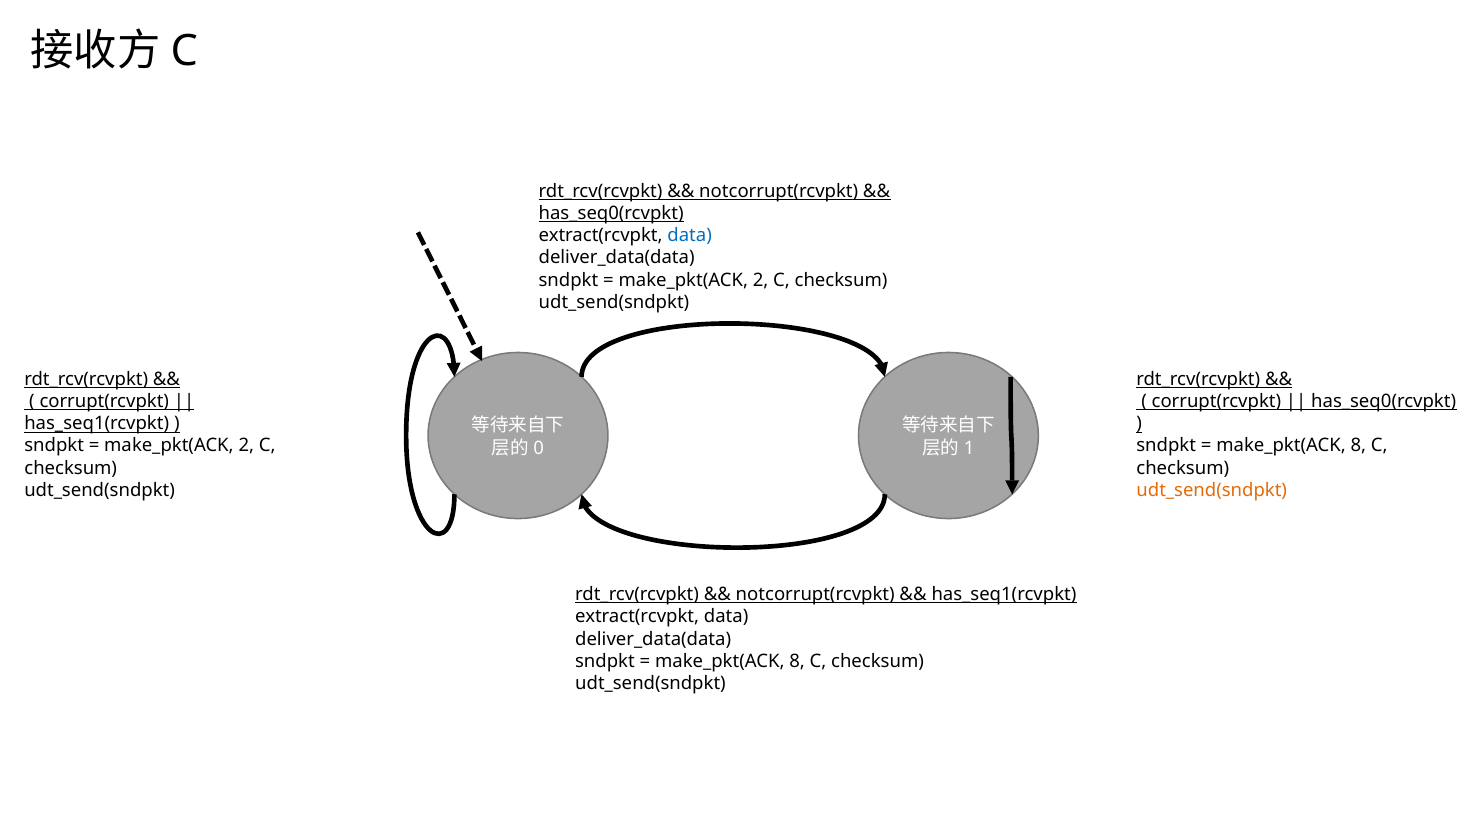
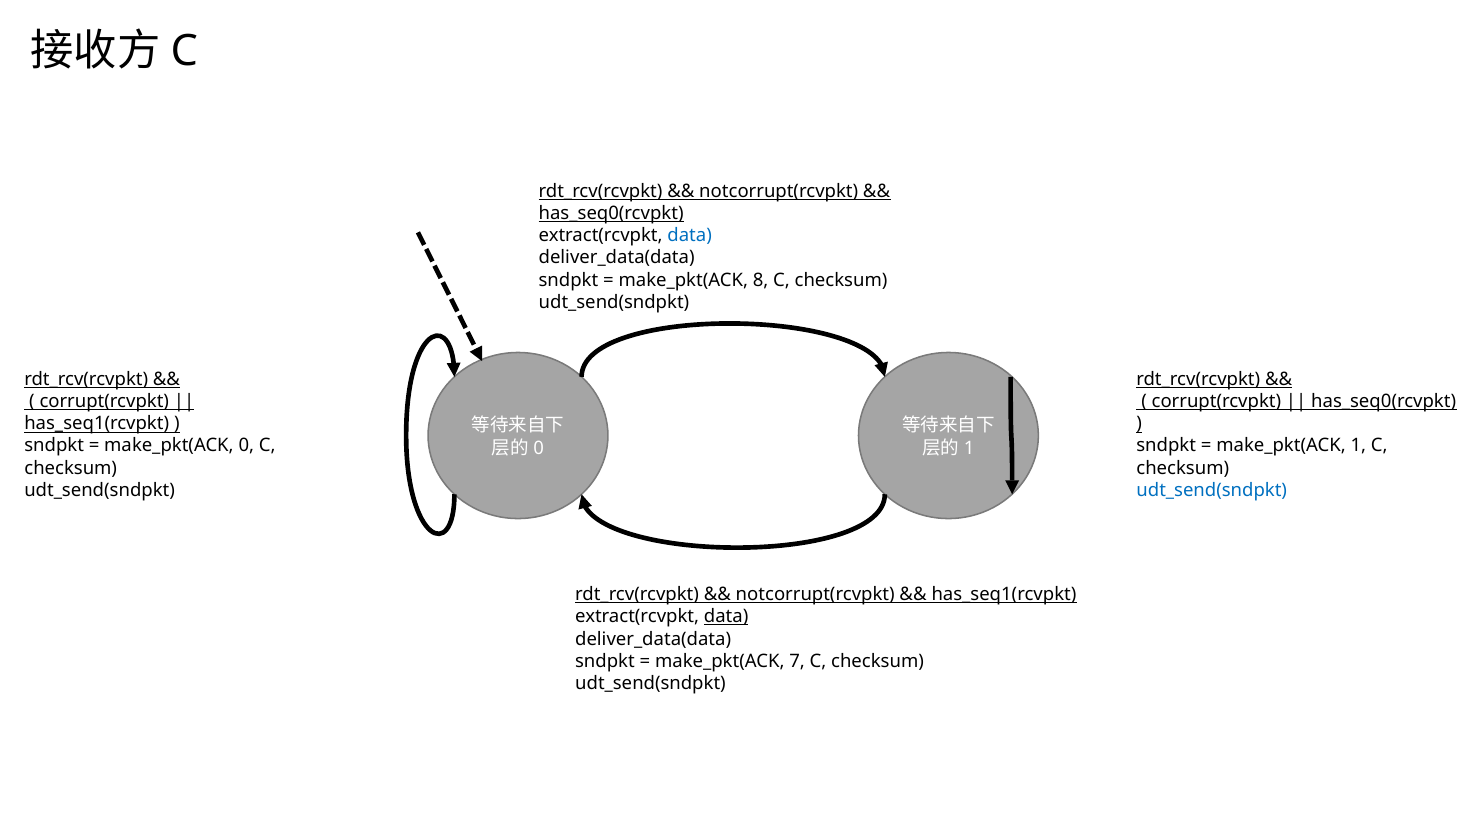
2: 2 -> 8 (761, 280)
2: 2 -> 0 (246, 446)
8: 8 -> 1 (1358, 446)
udt_send(sndpkt colour: orange -> blue (1212, 490)
data underline: none -> present (726, 616)
8: 8 -> 7 (797, 661)
